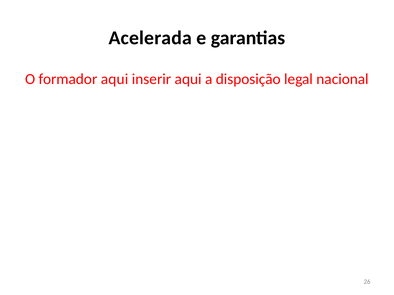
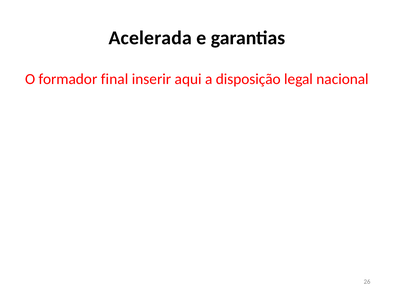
formador aqui: aqui -> final (115, 79)
